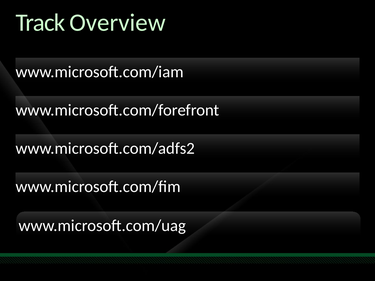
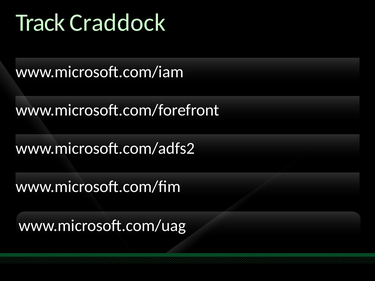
Overview: Overview -> Craddock (117, 23)
